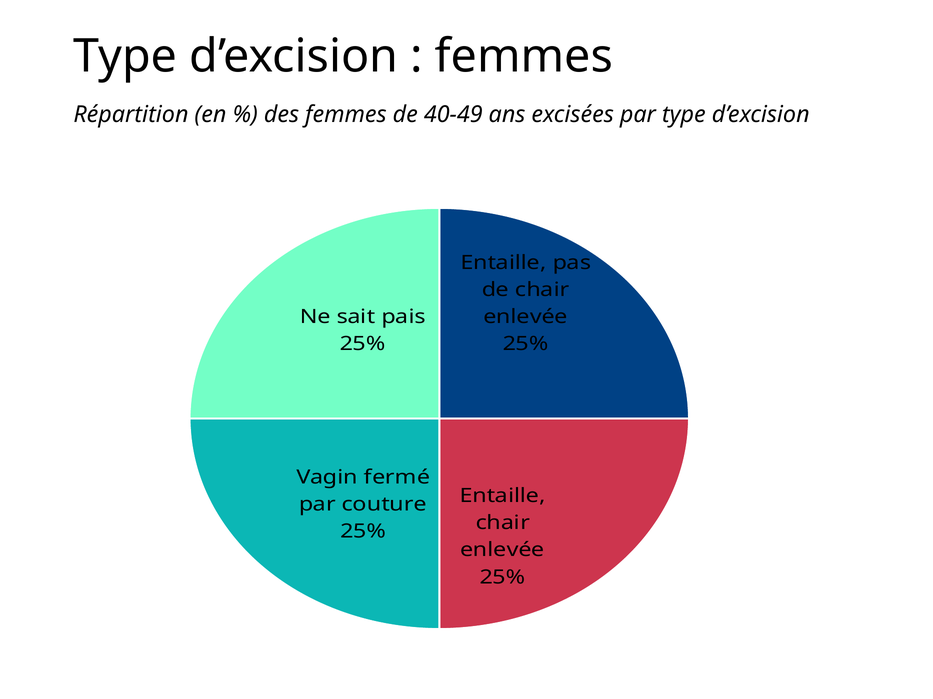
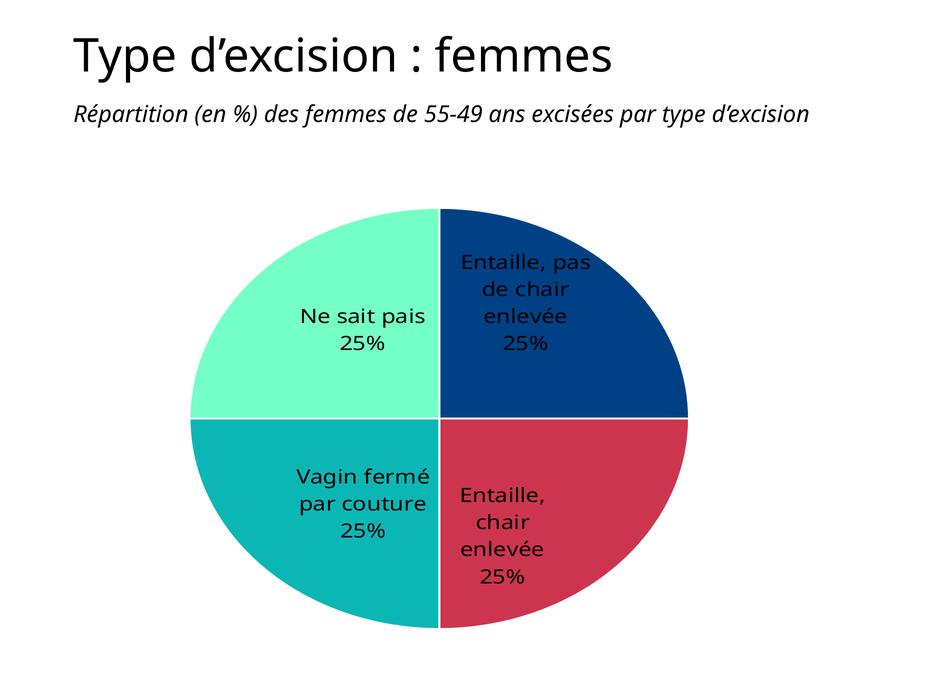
40-49: 40-49 -> 55-49 (453, 115)
